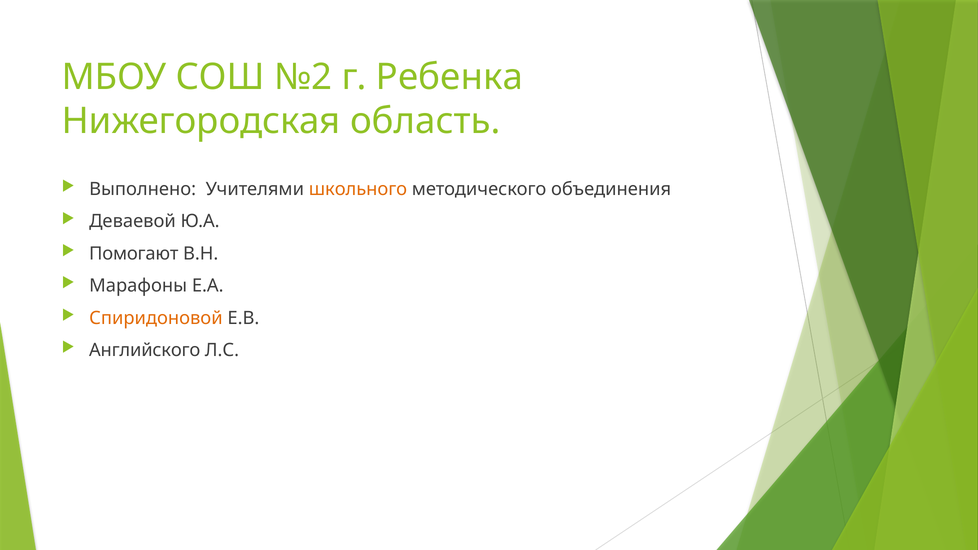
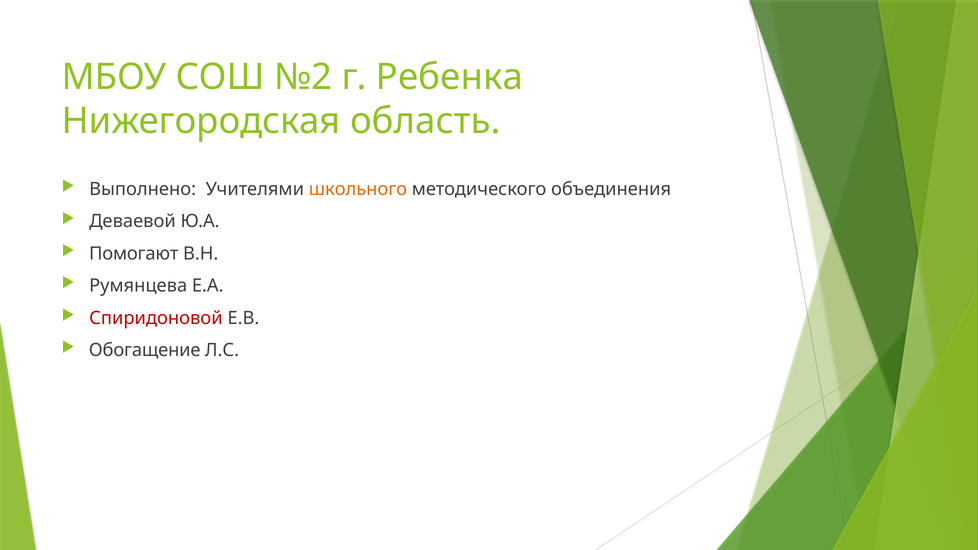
Марафоны: Марафоны -> Румянцева (138, 286)
Спиридоновой colour: orange -> red (156, 318)
Английского: Английского -> Обогащение (145, 350)
